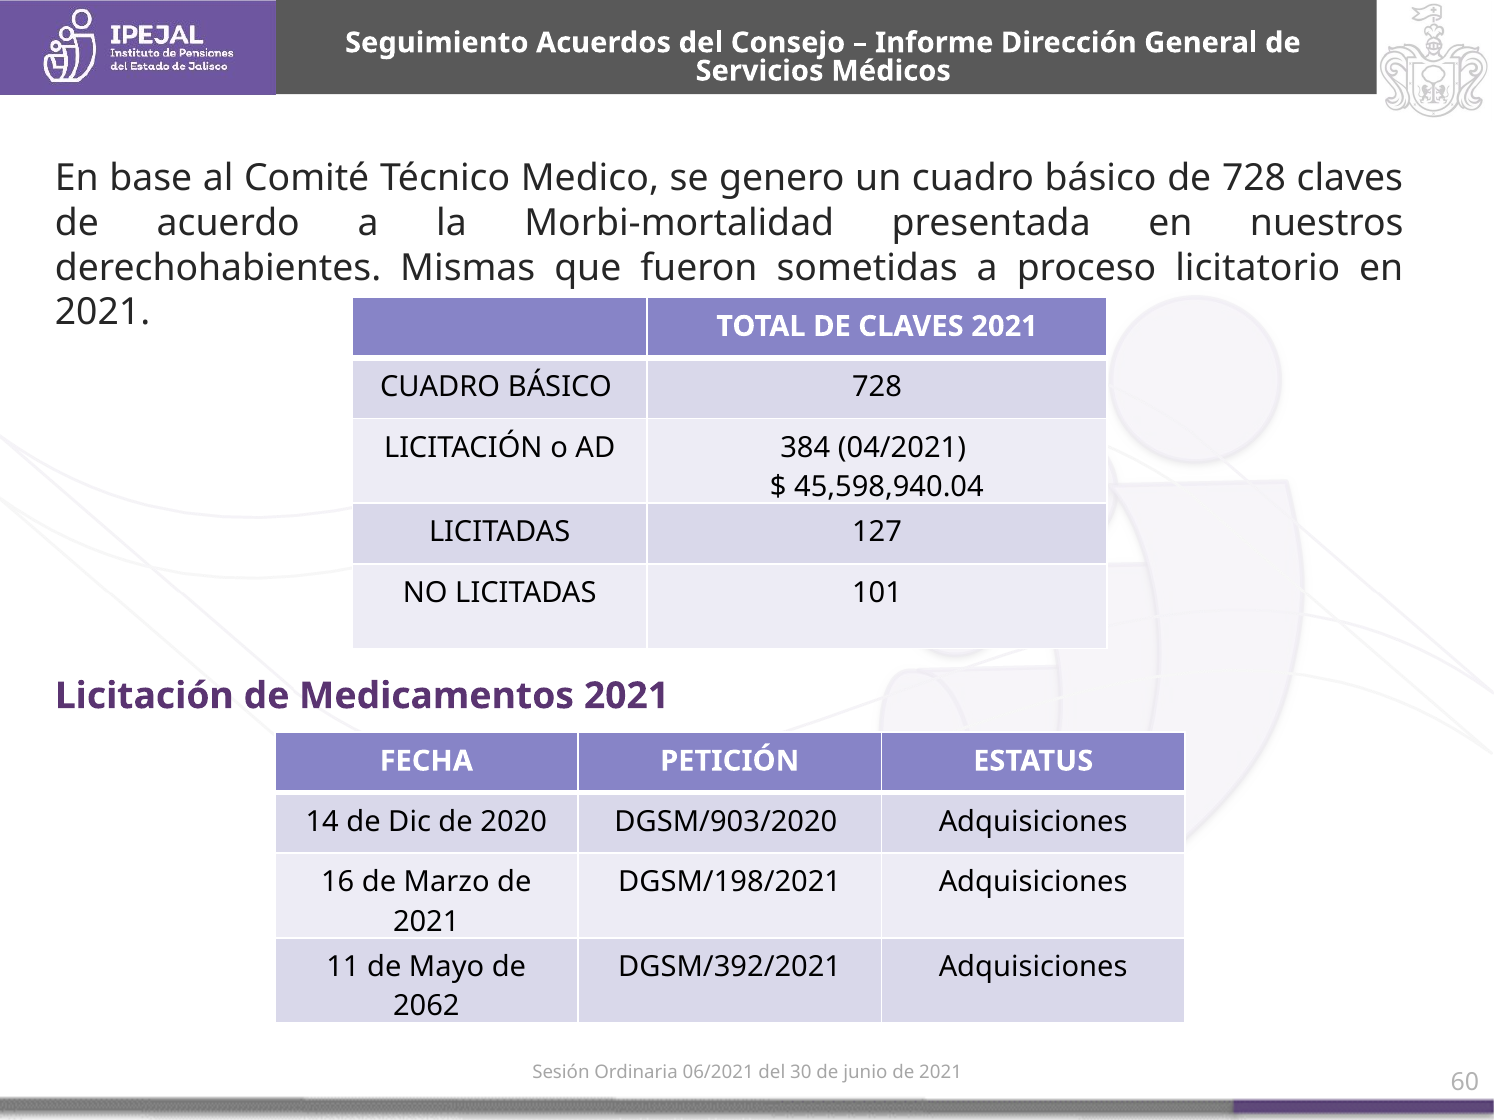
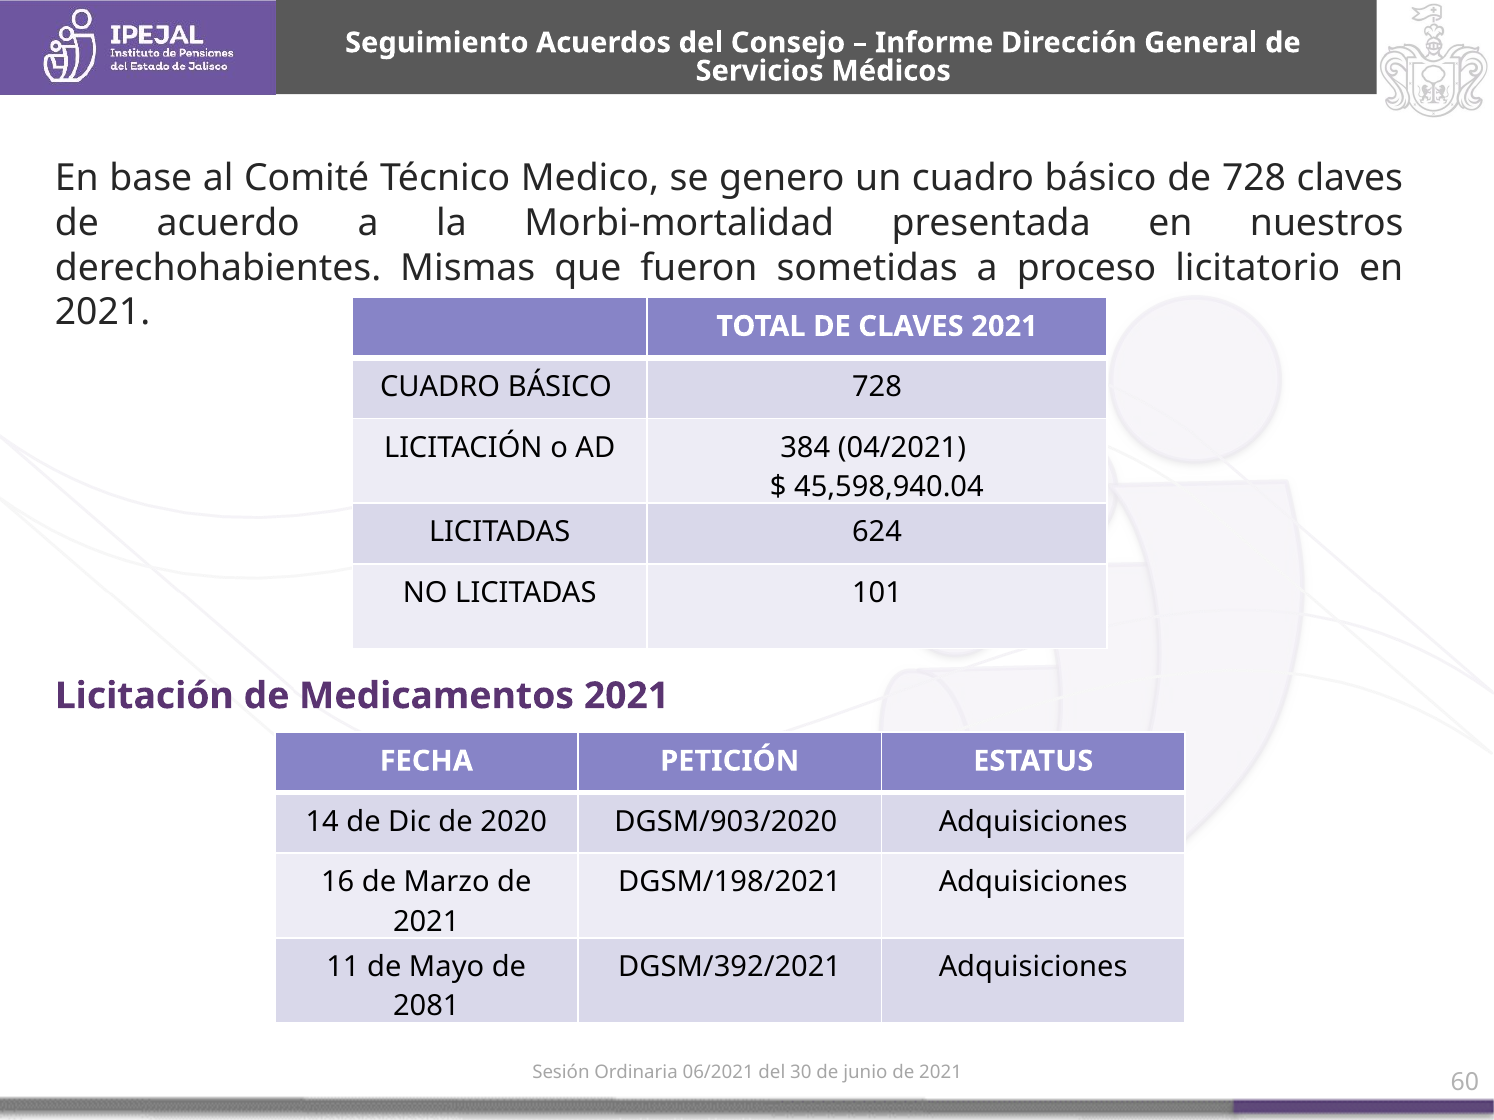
127: 127 -> 624 (877, 532)
2062: 2062 -> 2081 (426, 1007)
